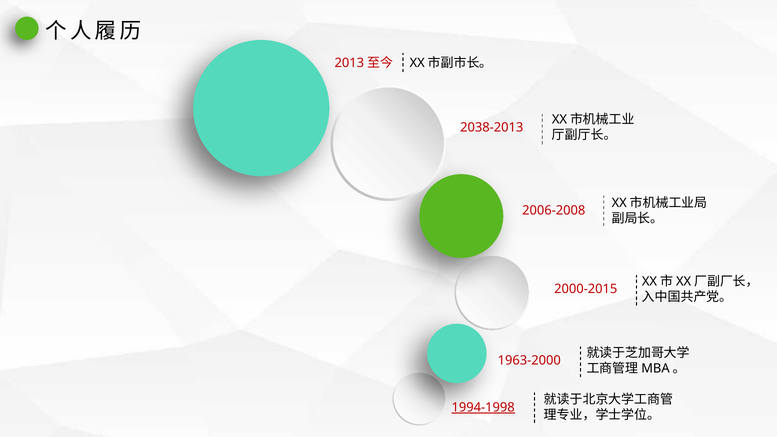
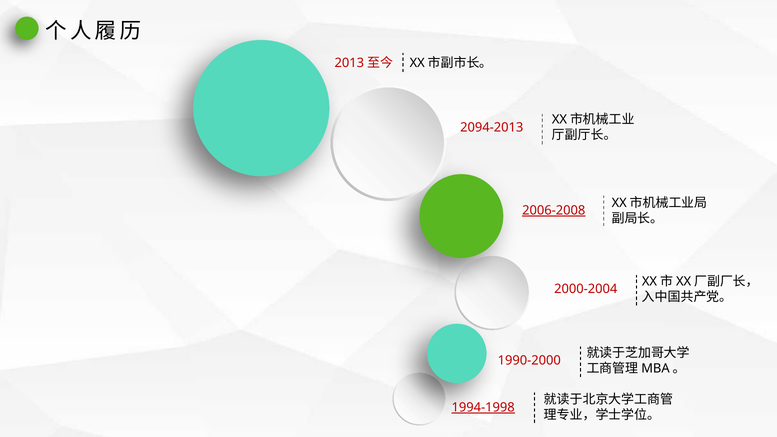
2038-2013: 2038-2013 -> 2094-2013 (492, 128)
2006-2008 underline: none -> present (554, 210)
2000-2015: 2000-2015 -> 2000-2004 (586, 289)
1963-2000: 1963-2000 -> 1990-2000 (529, 361)
